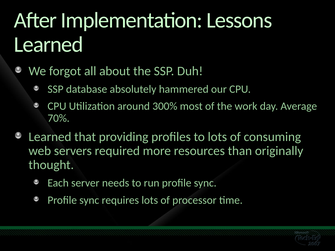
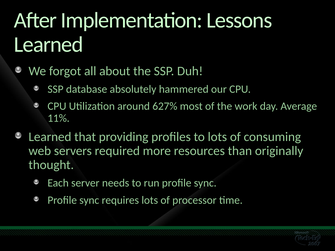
300%: 300% -> 627% (165, 106)
70%: 70% -> 11% (59, 118)
